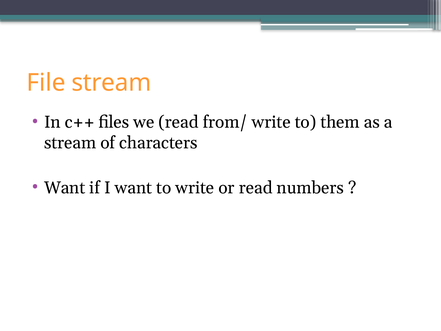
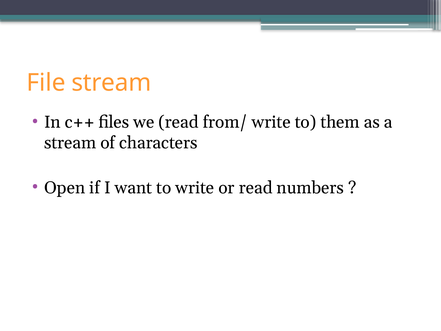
Want: Want -> Open (65, 188)
